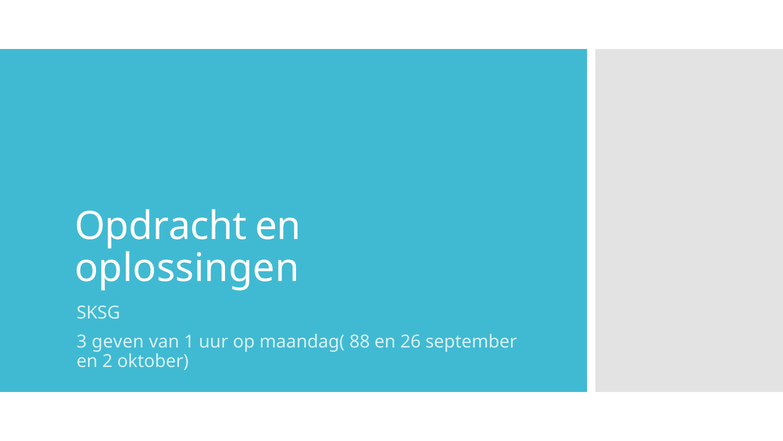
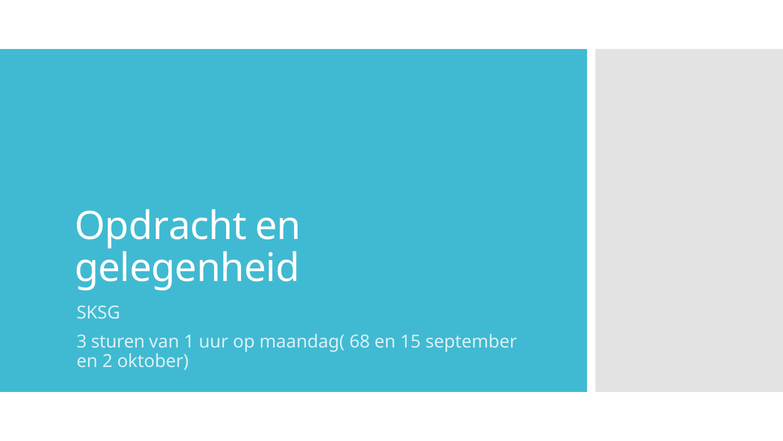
oplossingen: oplossingen -> gelegenheid (187, 268)
geven: geven -> sturen (118, 342)
88: 88 -> 68 (360, 342)
26: 26 -> 15 (411, 342)
